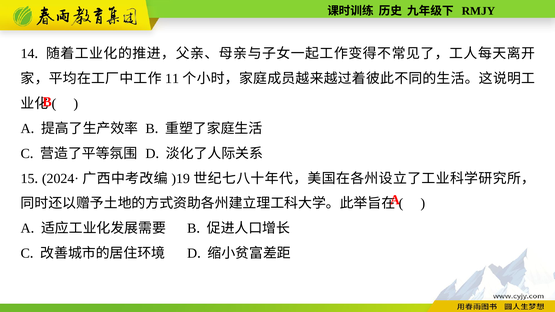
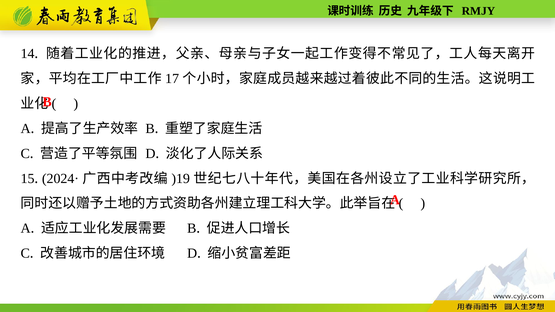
11: 11 -> 17 (172, 79)
